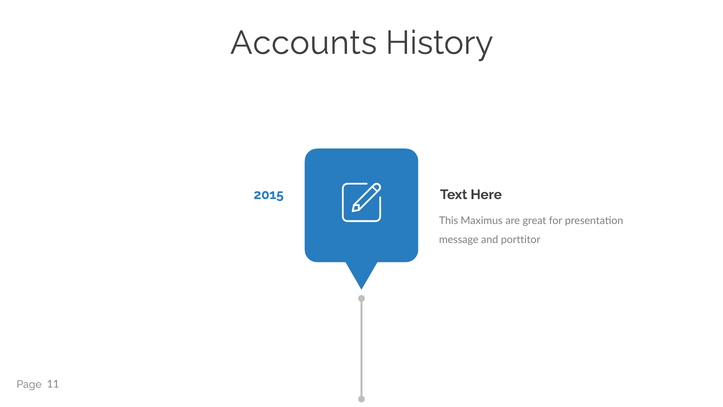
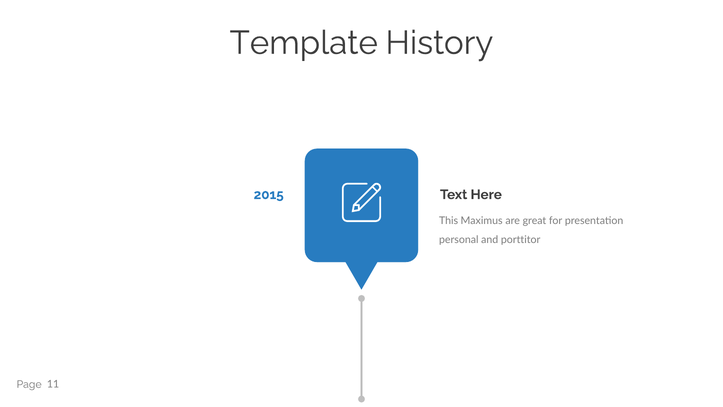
Accounts: Accounts -> Template (304, 43)
message: message -> personal (459, 240)
